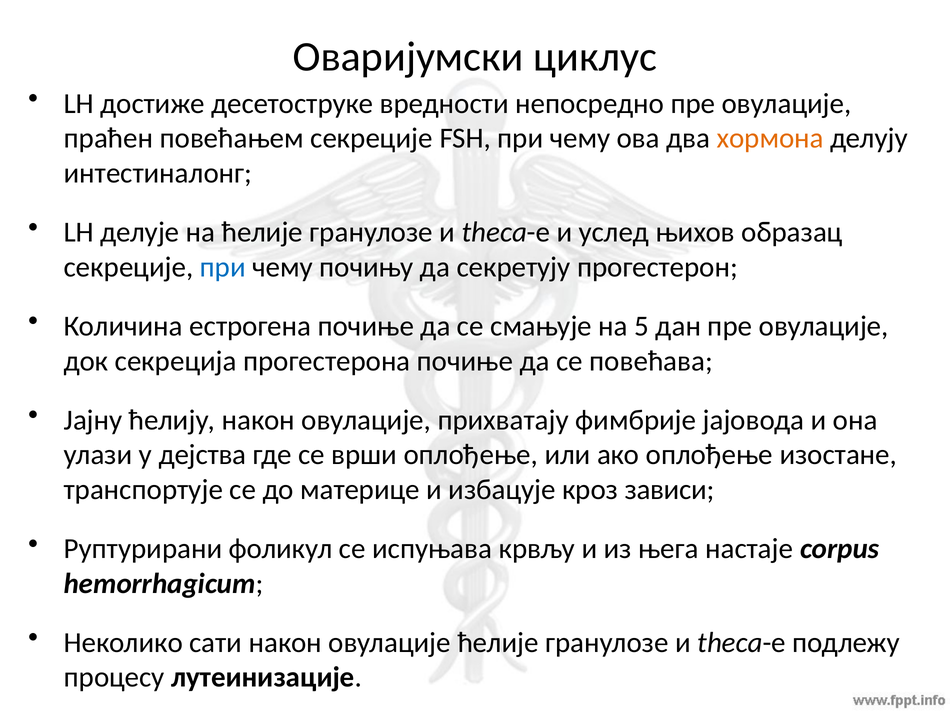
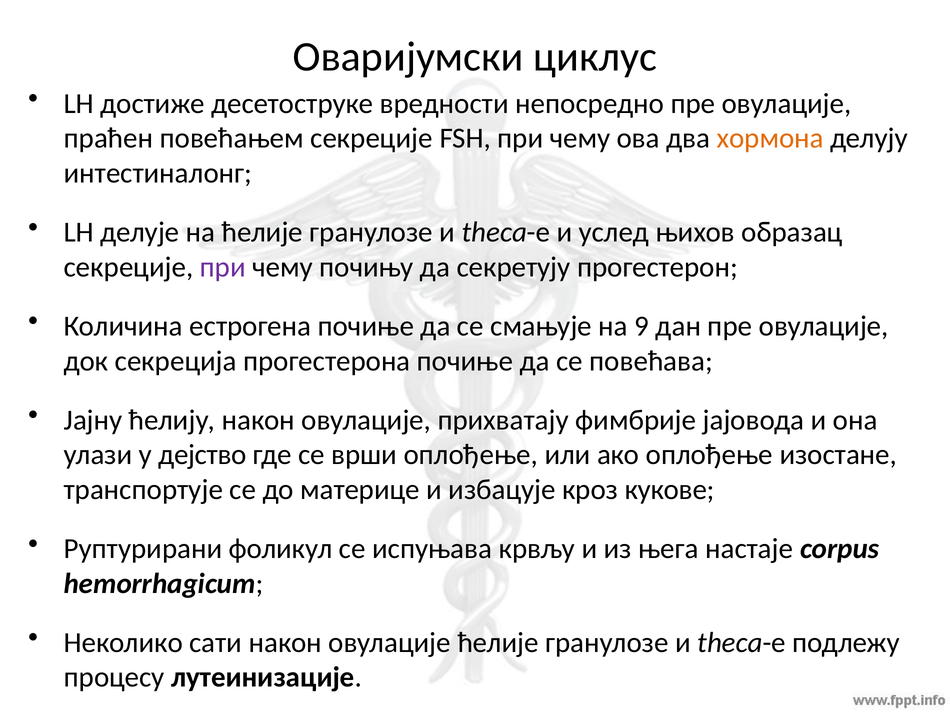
при colour: blue -> purple (223, 267)
5: 5 -> 9 (642, 326)
дејства: дејства -> дејство (202, 455)
зависи: зависи -> кукове (670, 490)
